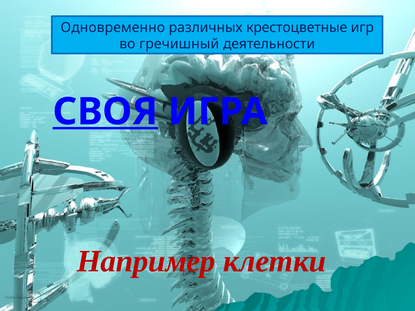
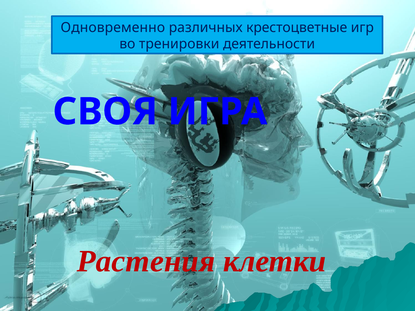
гречишный: гречишный -> тренировки (179, 44)
СВОЯ underline: present -> none (105, 112)
Например: Например -> Растения (146, 262)
